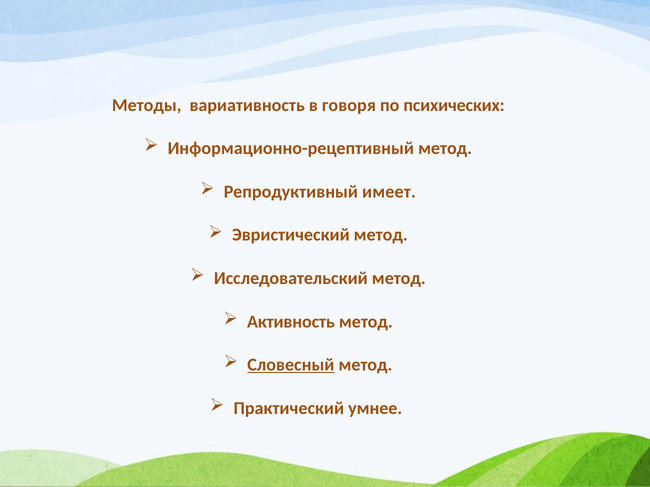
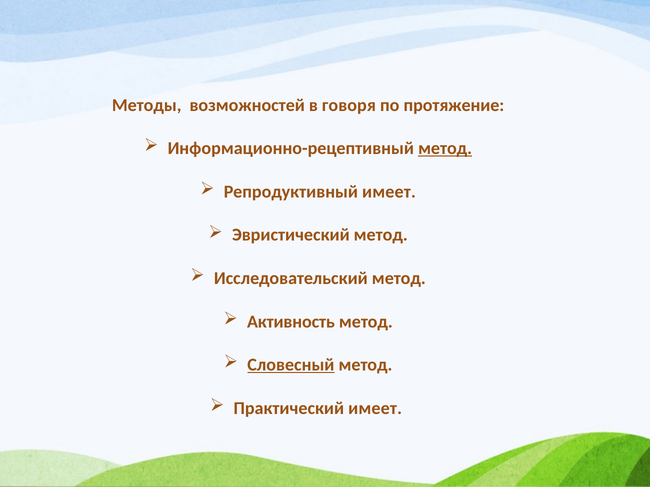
вариативность: вариативность -> возможностей (247, 105)
психических: психических -> протяжение (454, 105)
метод underline: none -> present (445, 149)
Практический умнее: умнее -> имеет (375, 409)
